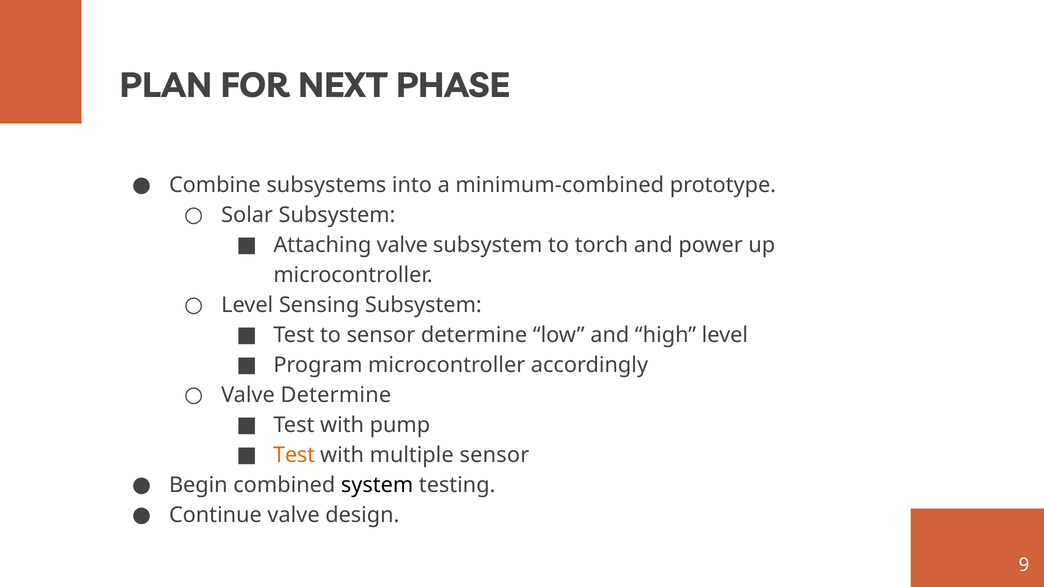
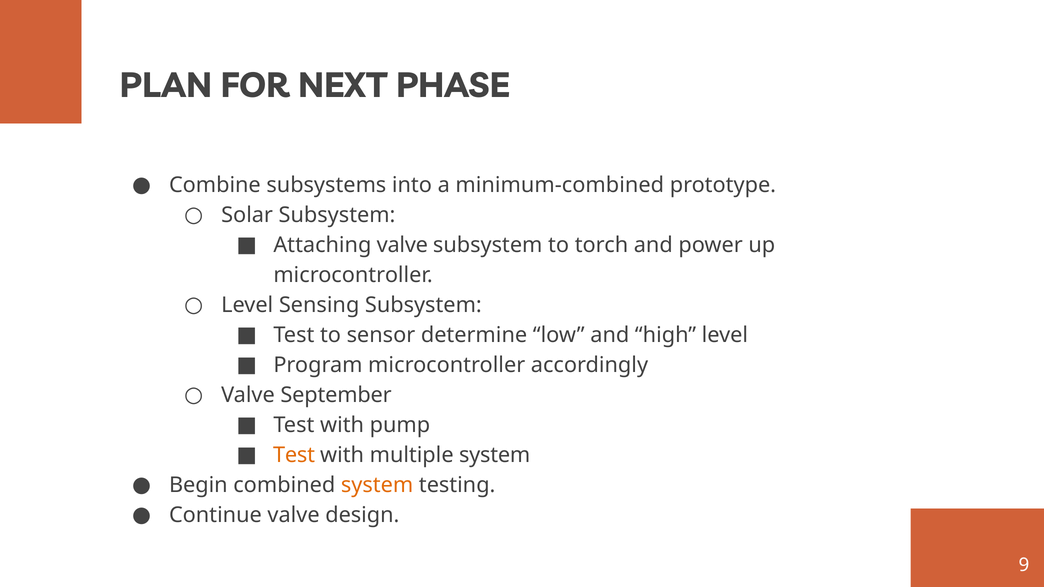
Valve Determine: Determine -> September (336, 395)
multiple sensor: sensor -> system (495, 455)
system colour: black -> orange (377, 485)
